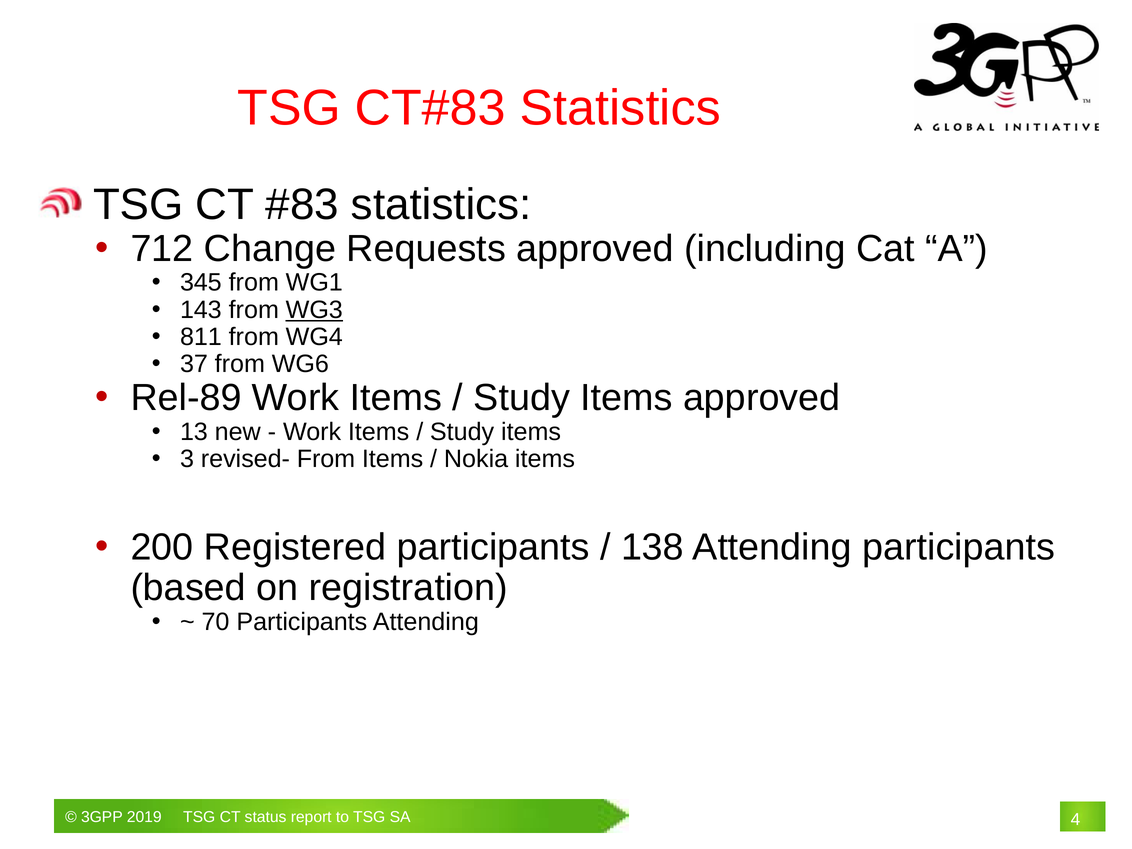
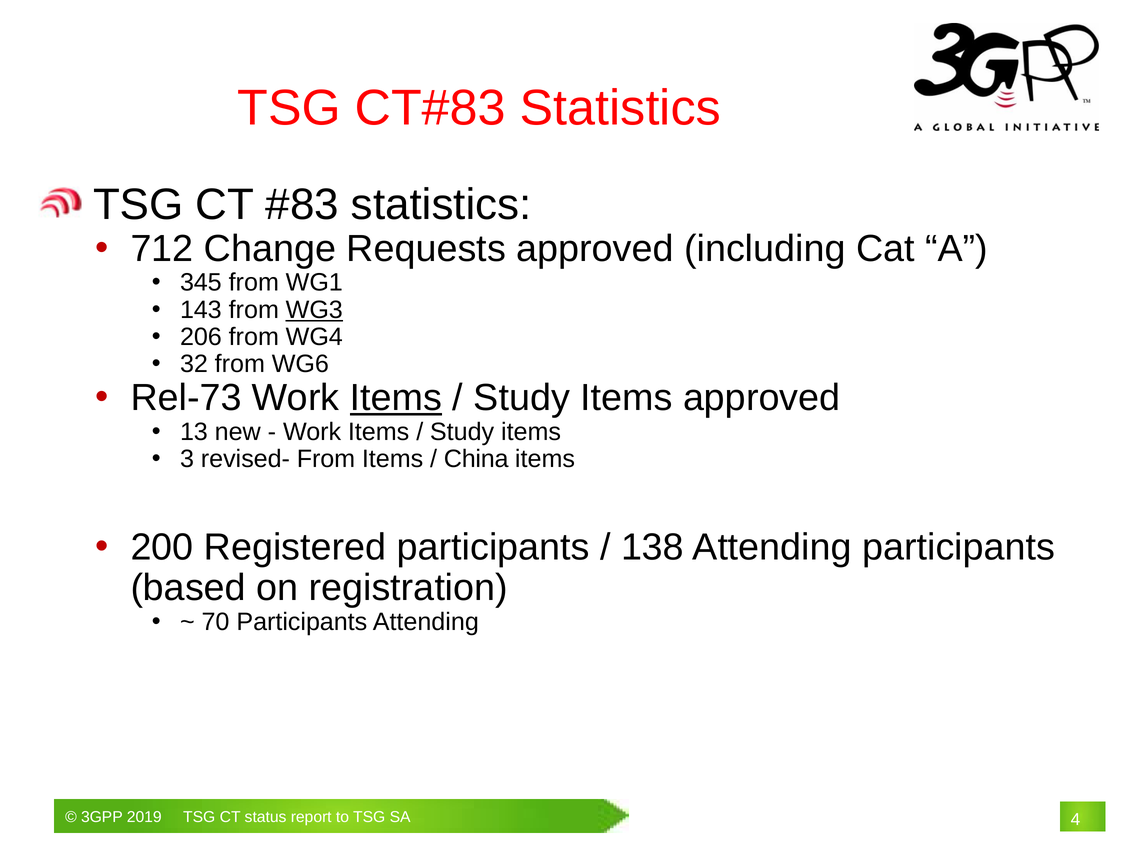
811: 811 -> 206 (201, 337)
37: 37 -> 32 (194, 364)
Rel-89: Rel-89 -> Rel-73 (186, 398)
Items underline: none -> present (396, 398)
Nokia: Nokia -> China (476, 459)
